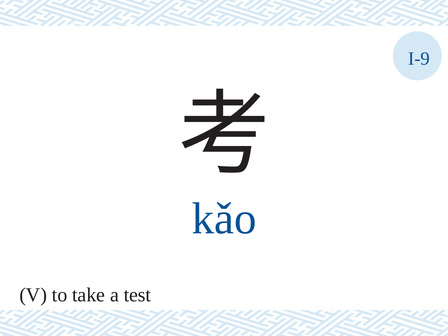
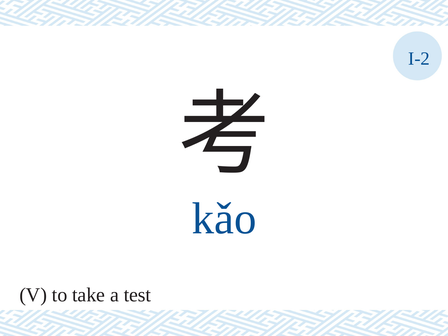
I-9: I-9 -> I-2 (419, 59)
